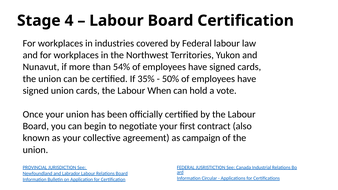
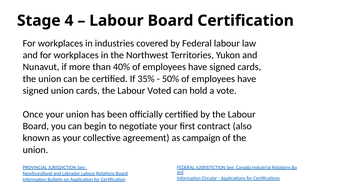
54%: 54% -> 40% (122, 67)
When: When -> Voted (159, 91)
